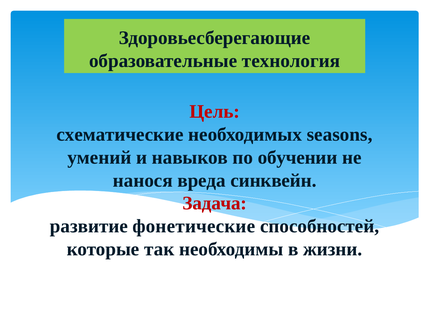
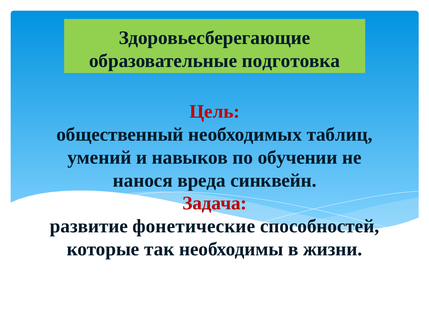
технология: технология -> подготовка (291, 61)
схематические: схематические -> общественный (120, 135)
seasons: seasons -> таблиц (340, 135)
